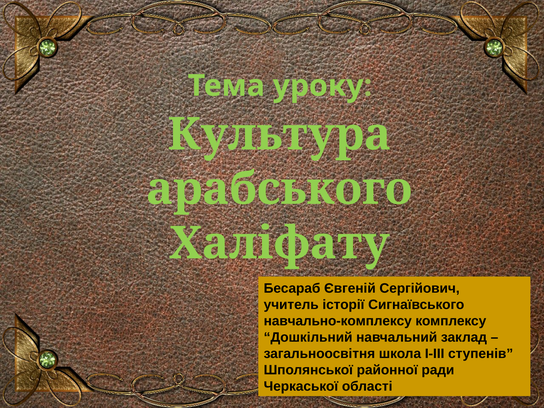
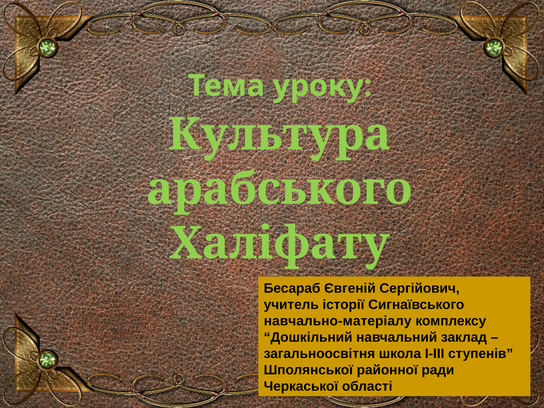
навчально-комплексу: навчально-комплексу -> навчально-матеріалу (338, 321)
